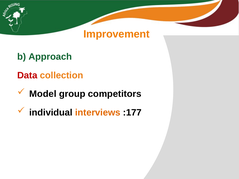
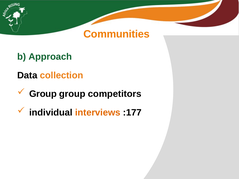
Improvement: Improvement -> Communities (117, 34)
Data colour: red -> black (27, 75)
Model: Model -> Group (43, 94)
